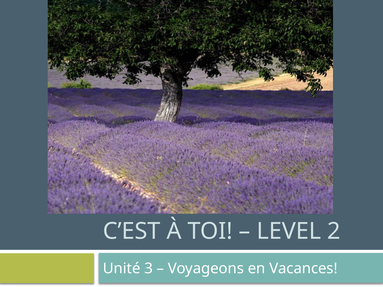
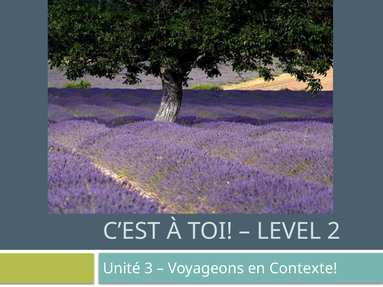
Vacances: Vacances -> Contexte (303, 269)
